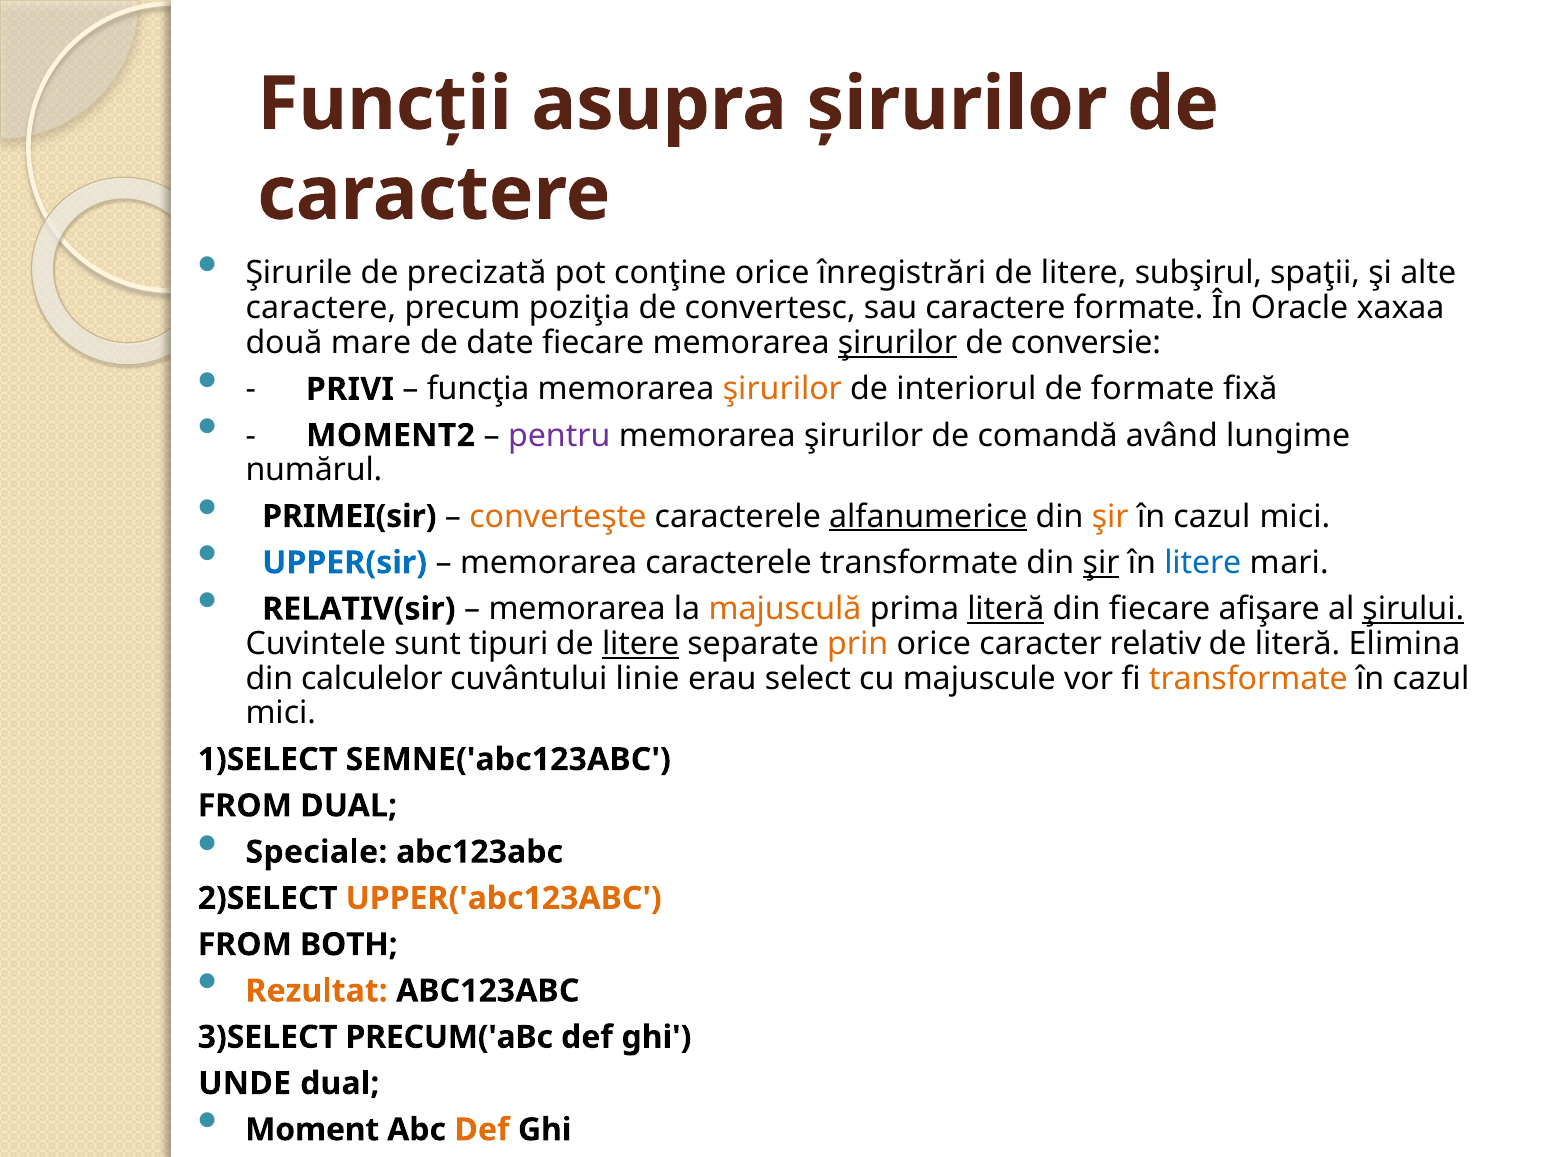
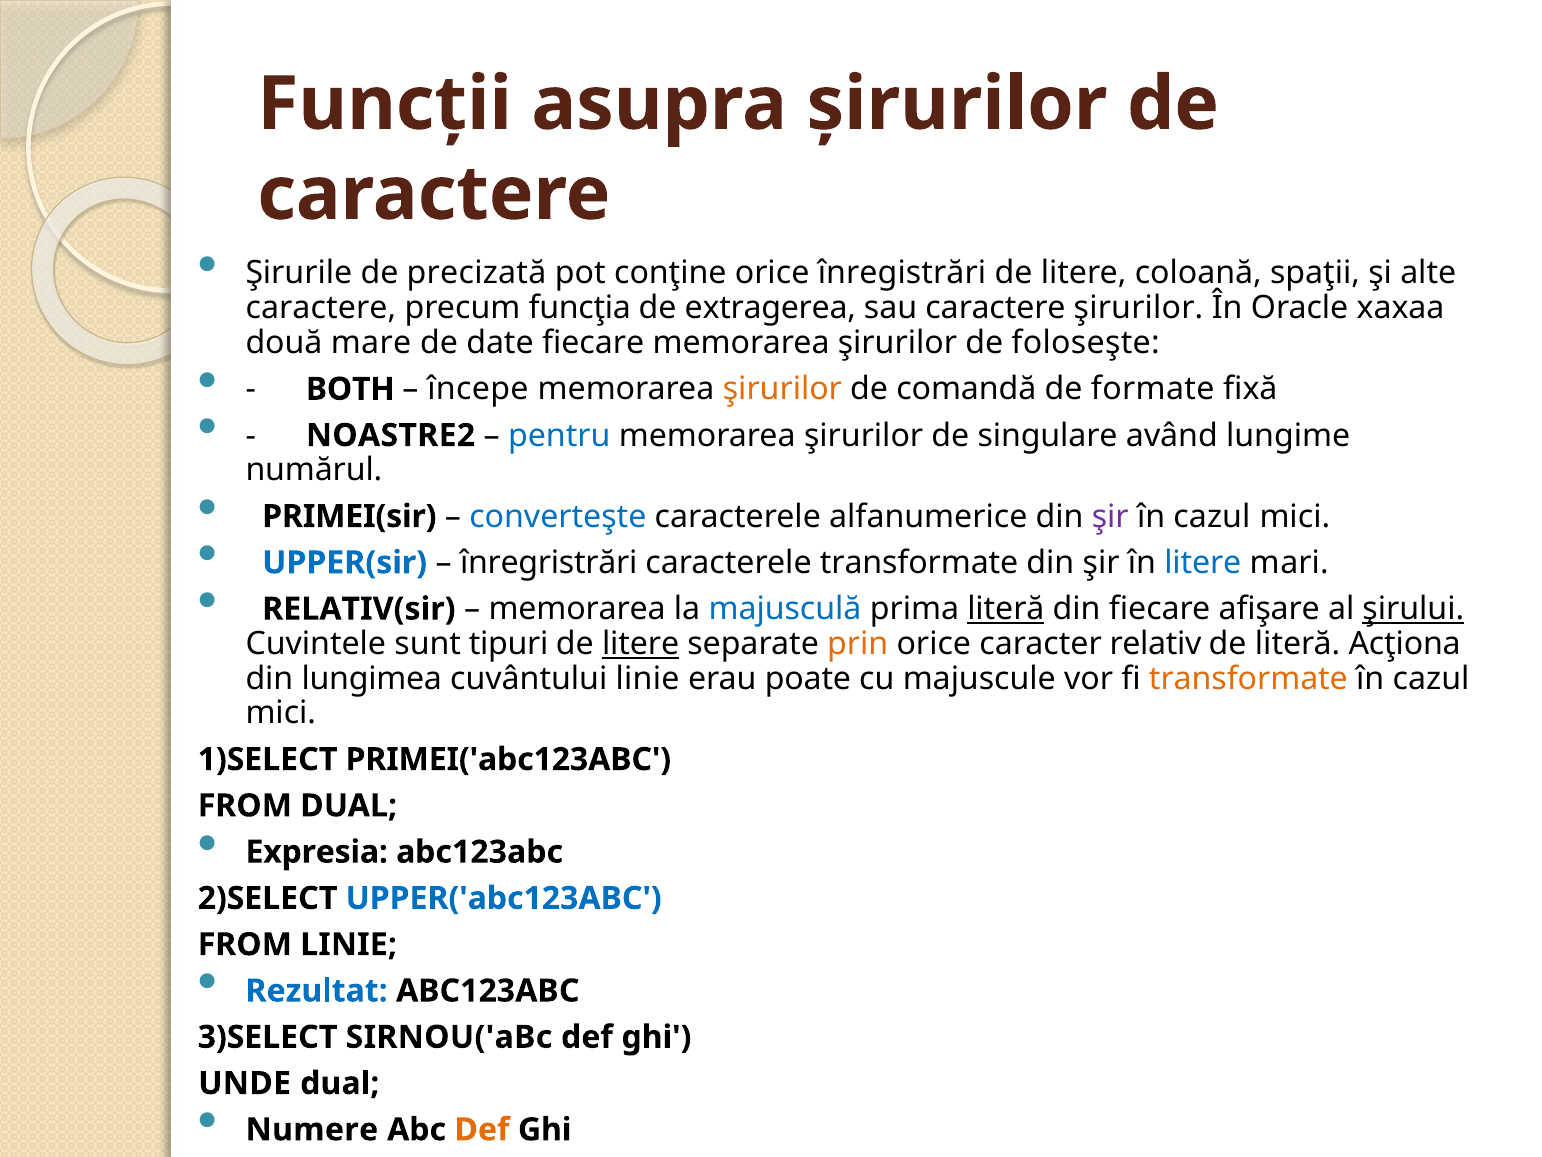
subşirul: subşirul -> coloană (1198, 273)
poziţia: poziţia -> funcţia (580, 308)
convertesc: convertesc -> extragerea (770, 308)
caractere formate: formate -> şirurilor (1139, 308)
şirurilor underline: present -> none (897, 343)
conversie: conversie -> foloseşte (1086, 343)
PRIVI: PRIVI -> BOTH (350, 389)
funcţia: funcţia -> începe (478, 389)
interiorul: interiorul -> comandă (966, 389)
MOMENT2: MOMENT2 -> NOASTRE2 (391, 435)
pentru colour: purple -> blue (559, 435)
comandă: comandă -> singulare (1048, 435)
converteşte colour: orange -> blue (558, 516)
alfanumerice underline: present -> none (928, 516)
şir colour: orange -> purple (1110, 516)
memorarea: memorarea -> înregristrări (549, 562)
şir underline: present -> none (1101, 562)
majusculă colour: orange -> blue (785, 609)
Elimina: Elimina -> Acţiona (1405, 643)
calculelor: calculelor -> lungimea (372, 678)
select: select -> poate (808, 678)
SEMNE('abc123ABC: SEMNE('abc123ABC -> PRIMEI('abc123ABC (508, 759)
Speciale: Speciale -> Expresia (317, 852)
UPPER('abc123ABC colour: orange -> blue (504, 898)
FROM BOTH: BOTH -> LINIE (349, 944)
Rezultat colour: orange -> blue (317, 990)
PRECUM('aBc: PRECUM('aBc -> SIRNOU('aBc (449, 1037)
Moment: Moment -> Numere (312, 1129)
